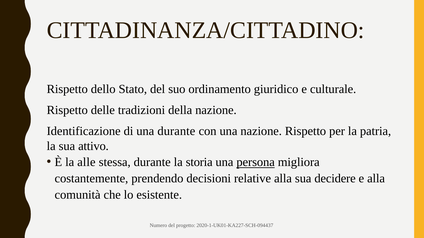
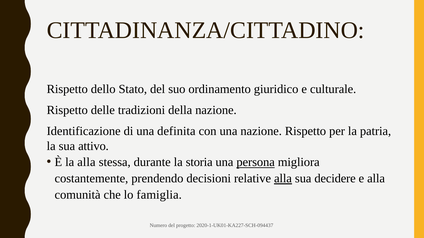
una durante: durante -> definita (176, 131)
la alle: alle -> alla (86, 163)
alla underline: none -> present (283, 179)
esistente: esistente -> famiglia (159, 195)
